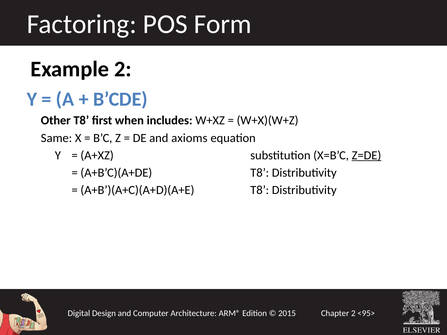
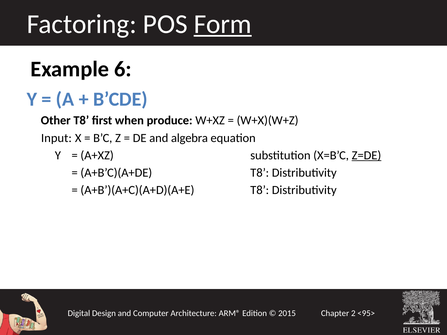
Form underline: none -> present (223, 24)
Example 2: 2 -> 6 (123, 69)
includes: includes -> produce (170, 121)
Same: Same -> Input (56, 138)
axioms: axioms -> algebra (190, 138)
